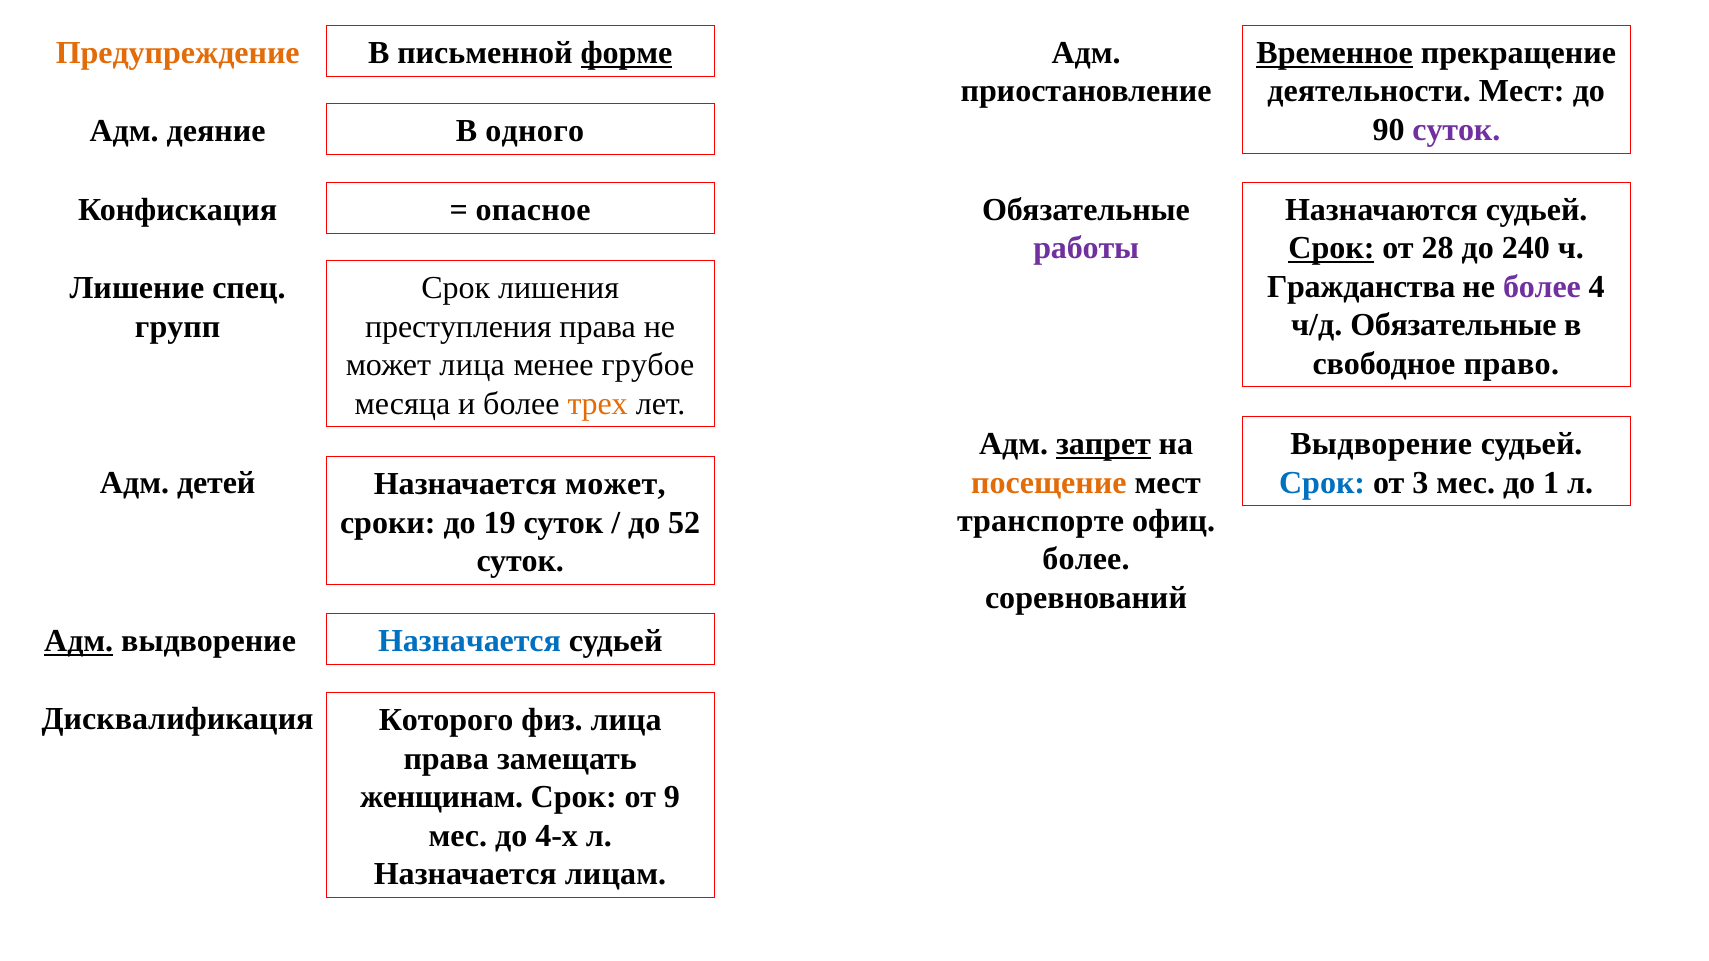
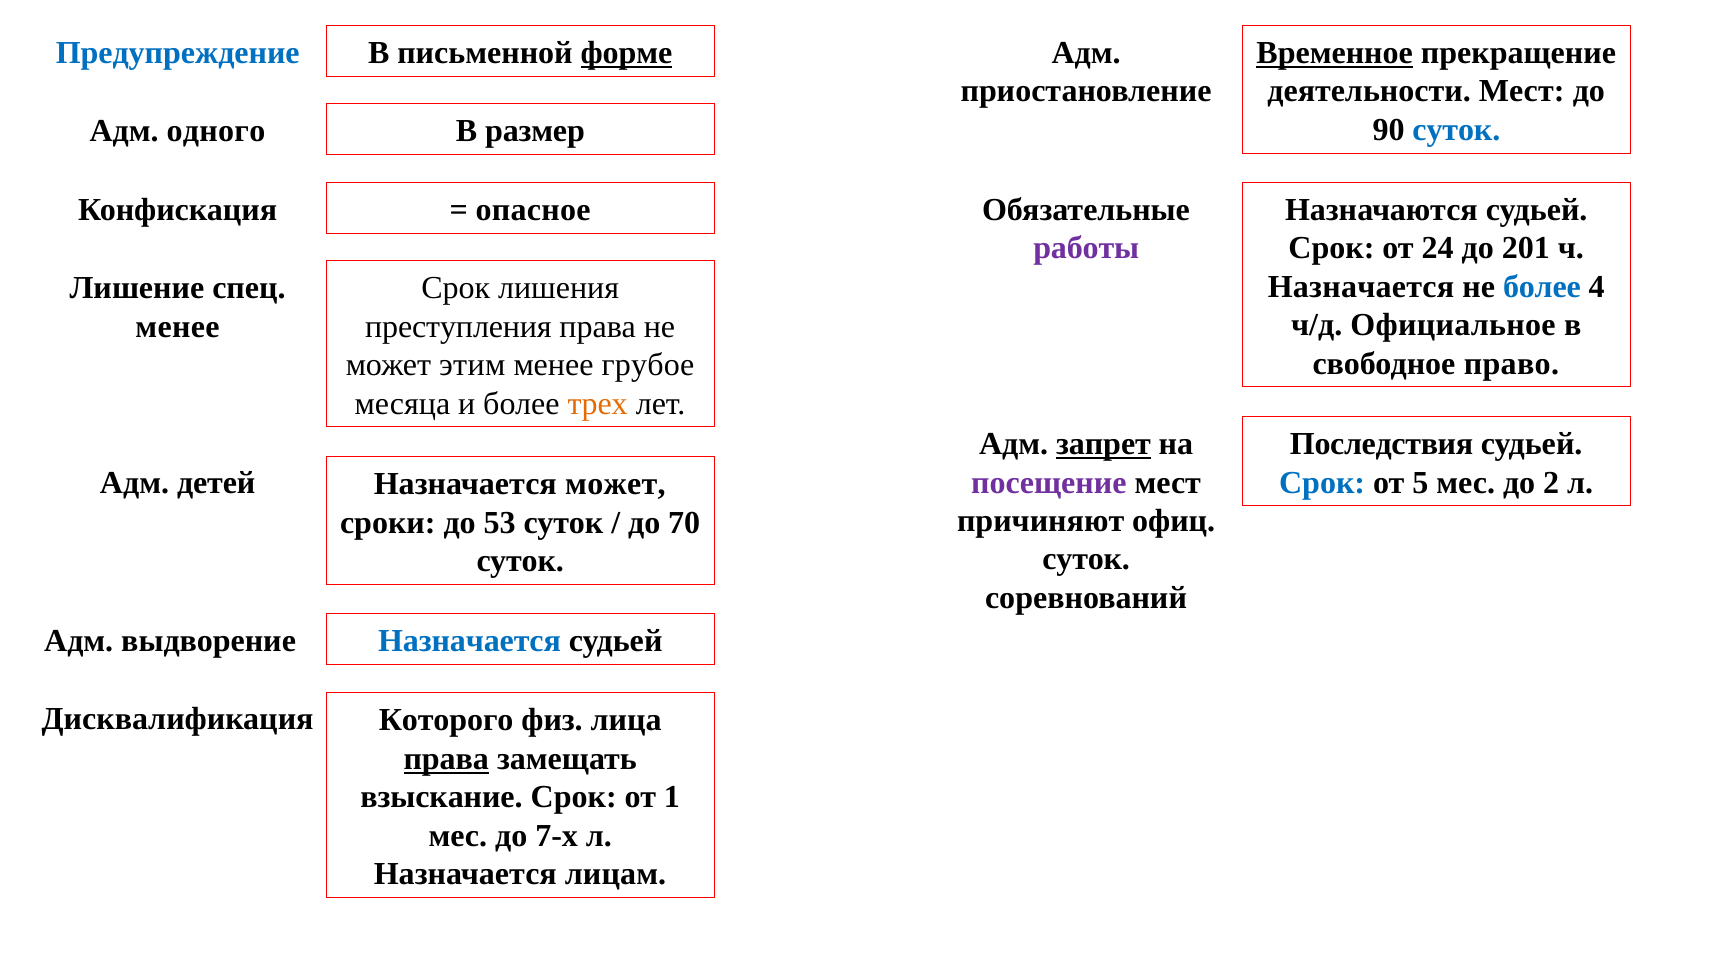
Предупреждение colour: orange -> blue (178, 53)
суток colour: purple -> blue (1456, 130)
деяние: деяние -> одного (216, 131)
одного: одного -> размер (535, 131)
Срок underline: present -> none (1331, 248)
28: 28 -> 24 (1438, 248)
240: 240 -> 201 (1526, 248)
Гражданства: Гражданства -> Назначается (1361, 287)
более colour: purple -> blue (1542, 287)
ч/д Обязательные: Обязательные -> Официальное (1453, 325)
групп: групп -> менее (178, 327)
может лица: лица -> этим (472, 365)
Выдворение: Выдворение -> Последствия (1382, 444)
посещение colour: orange -> purple (1049, 483)
3: 3 -> 5 (1420, 483)
1: 1 -> 2 (1551, 483)
транспорте: транспорте -> причиняют (1041, 521)
19: 19 -> 53 (500, 523)
52: 52 -> 70 (684, 523)
более: более -> суток (1086, 559)
Адм underline: present -> none (79, 641)
права underline: none -> present (446, 759)
женщинам: женщинам -> взыскание (442, 798)
9: 9 -> 1 (672, 798)
4-х: 4-х -> 7-х (557, 836)
